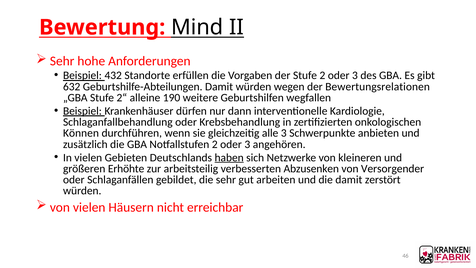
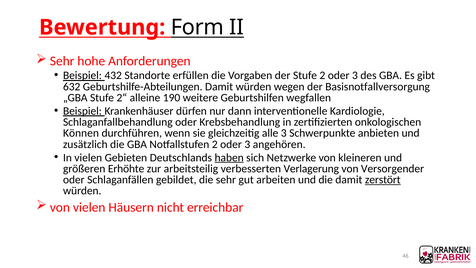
Mind: Mind -> Form (197, 27)
Bewertungsrelationen: Bewertungsrelationen -> Basisnotfallversorgung (378, 87)
Abzusenken: Abzusenken -> Verlagerung (311, 168)
zerstört underline: none -> present (383, 180)
